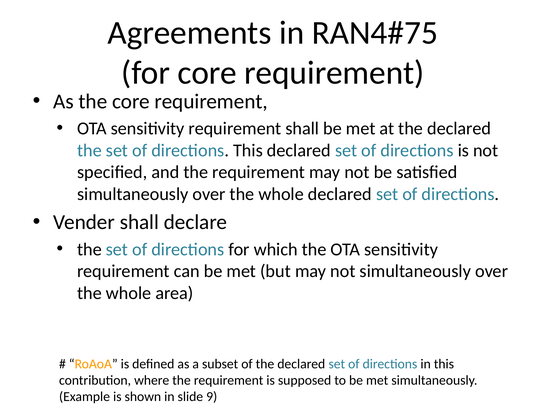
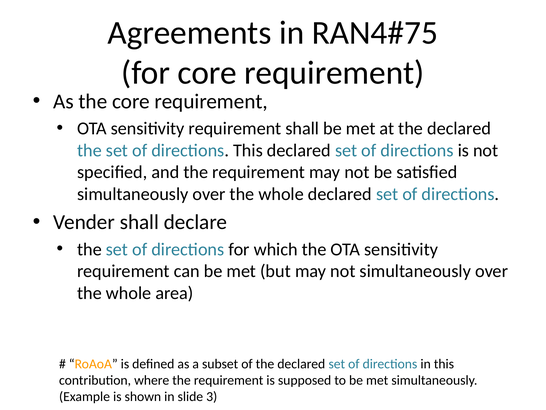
9: 9 -> 3 (212, 396)
